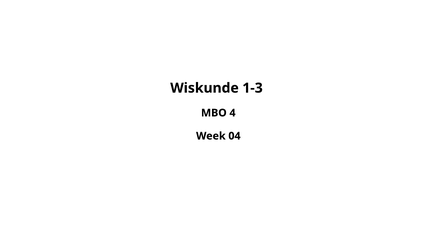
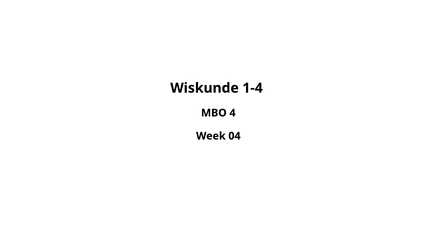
1-3: 1-3 -> 1-4 (253, 88)
